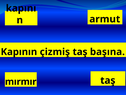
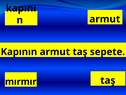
Kapının çizmiş: çizmiş -> armut (55, 52)
başına: başına -> sepete (107, 52)
